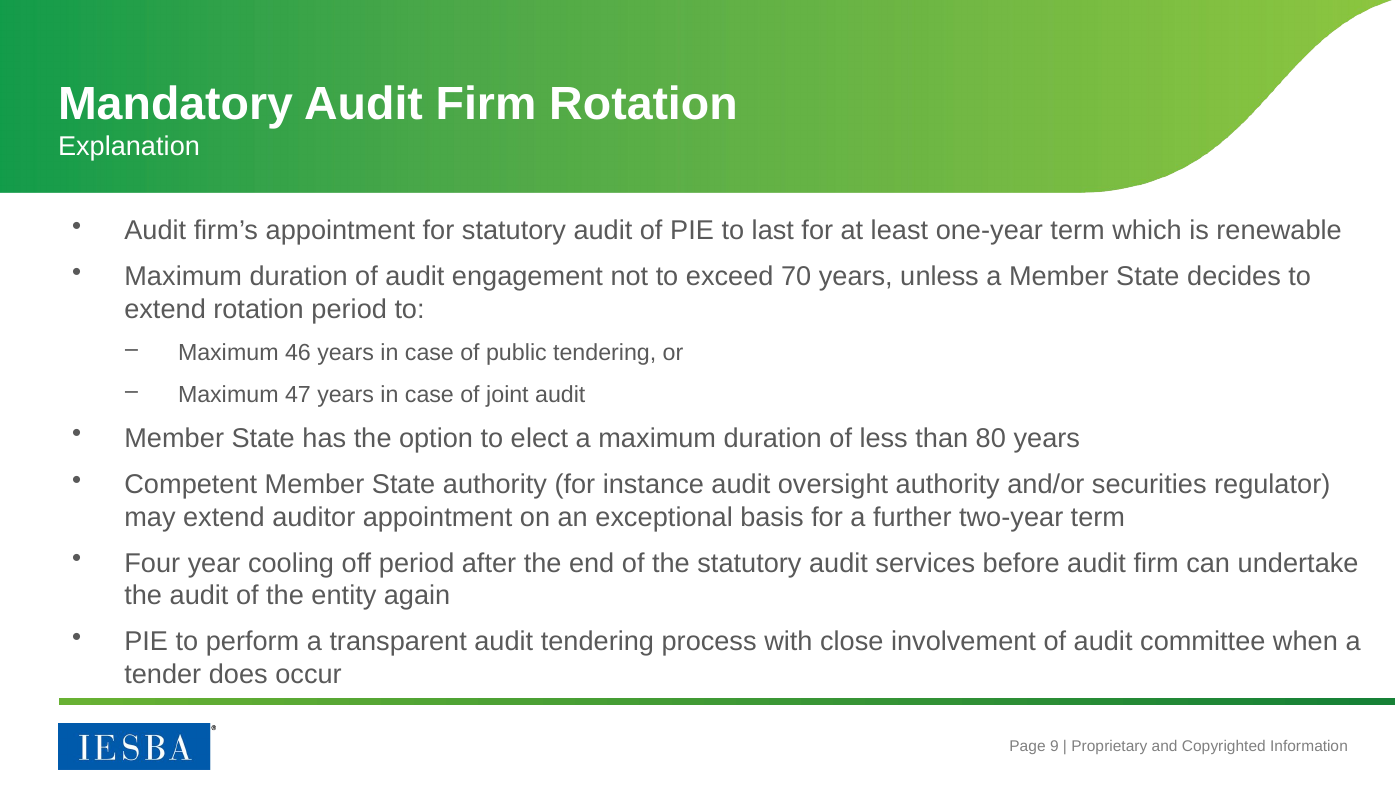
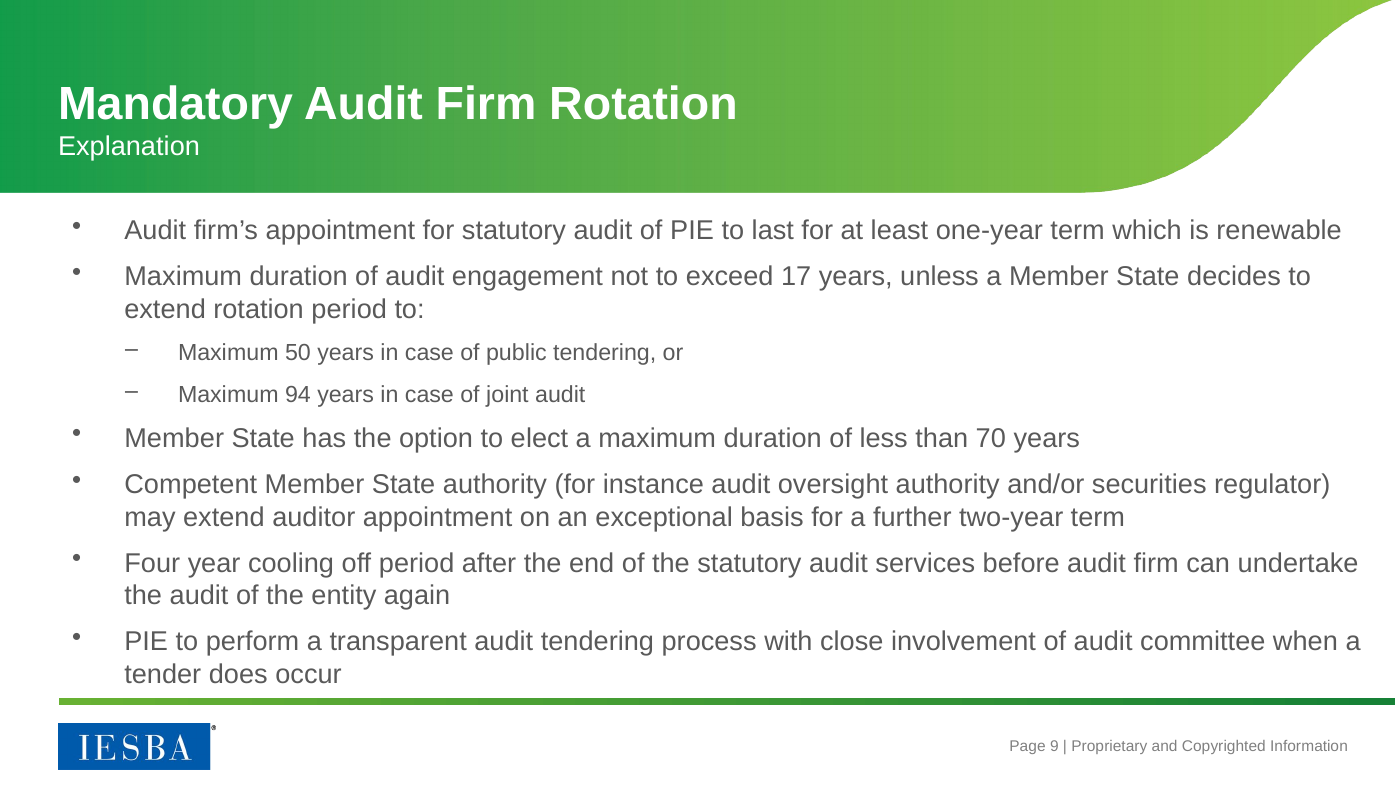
70: 70 -> 17 (796, 277)
46: 46 -> 50 (298, 353)
47: 47 -> 94 (298, 394)
80: 80 -> 70 (991, 438)
